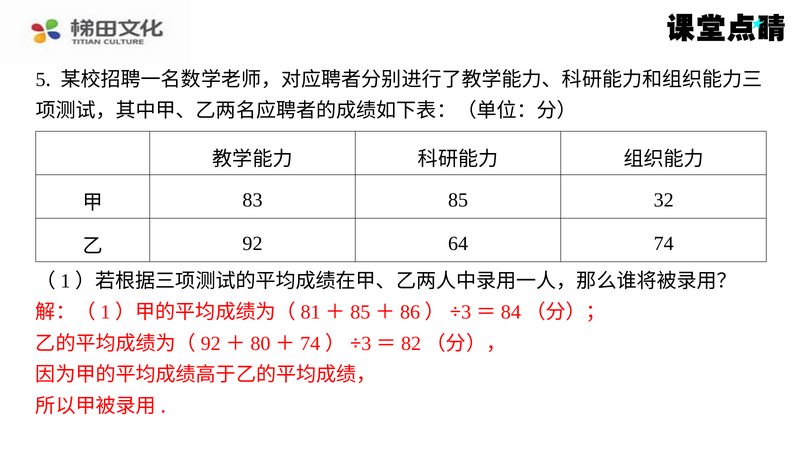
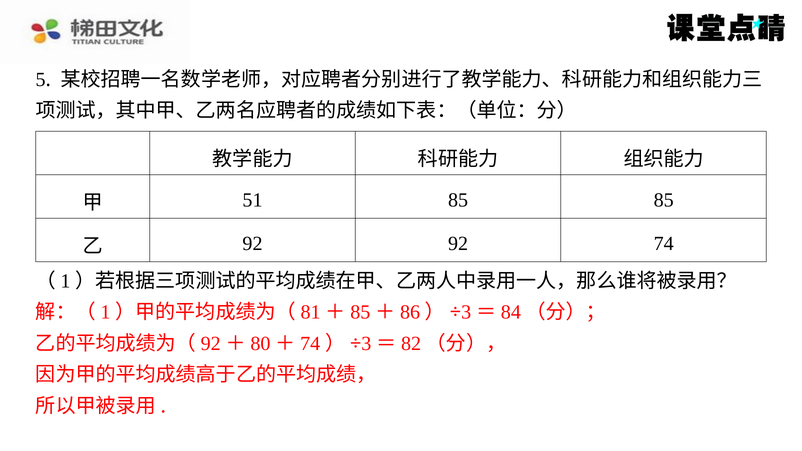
83: 83 -> 51 (253, 200)
85 32: 32 -> 85 (664, 200)
92 64: 64 -> 92 (458, 243)
